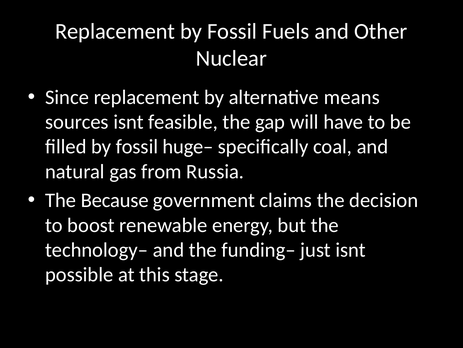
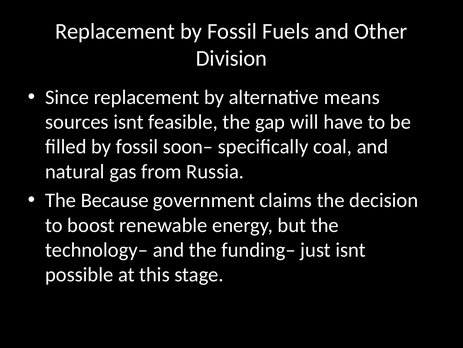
Nuclear: Nuclear -> Division (231, 58)
huge–: huge– -> soon– (188, 147)
